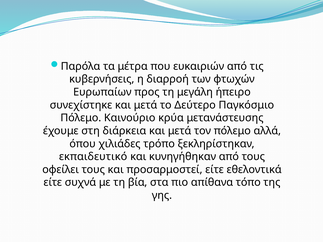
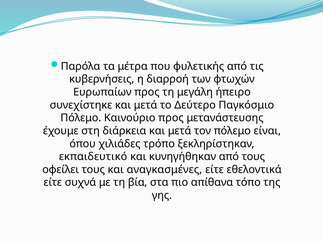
ευκαιριών: ευκαιριών -> φυλετικής (199, 66)
Καινούριο κρύα: κρύα -> προς (171, 118)
αλλά: αλλά -> είναι (267, 131)
προσαρμοστεί: προσαρμοστεί -> αναγκασμένες (164, 170)
